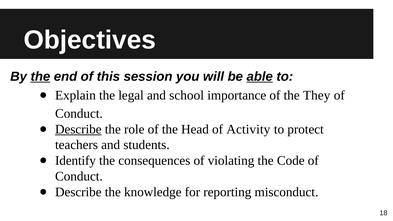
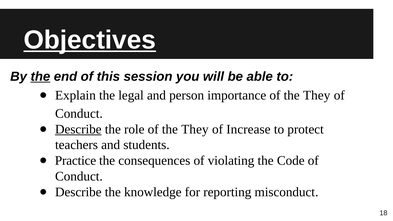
Objectives underline: none -> present (90, 40)
able underline: present -> none (260, 77)
school: school -> person (187, 95)
role of the Head: Head -> They (195, 129)
Activity: Activity -> Increase (248, 129)
Identify: Identify -> Practice (76, 161)
